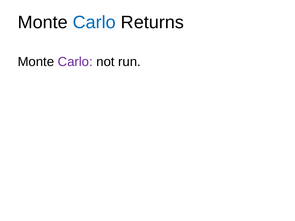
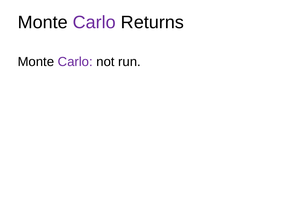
Carlo colour: blue -> purple (94, 22)
